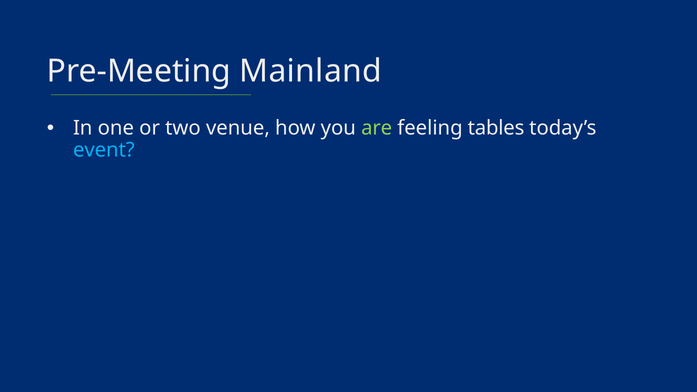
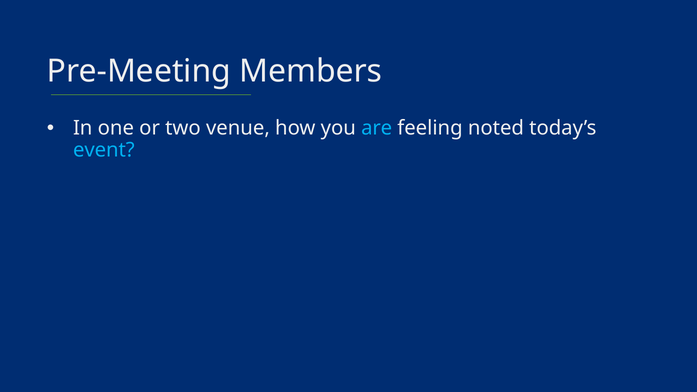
Mainland: Mainland -> Members (311, 71)
are colour: light green -> light blue (377, 128)
tables: tables -> noted (496, 128)
